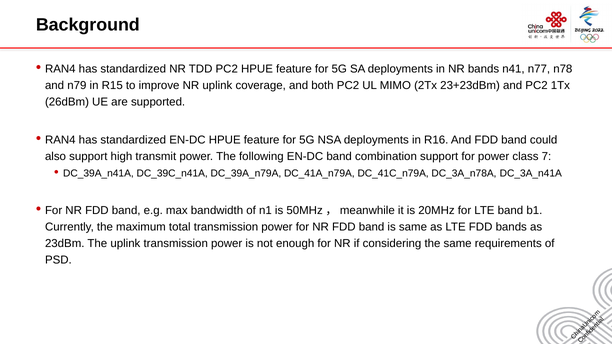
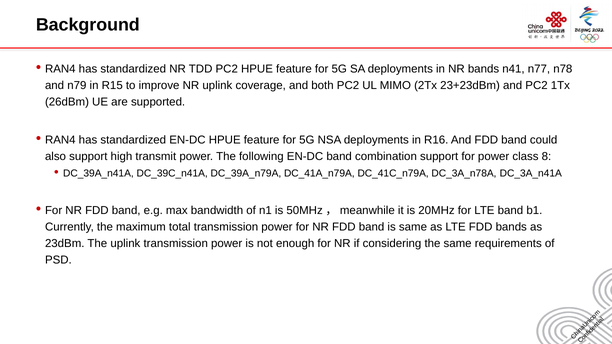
7: 7 -> 8 (546, 156)
